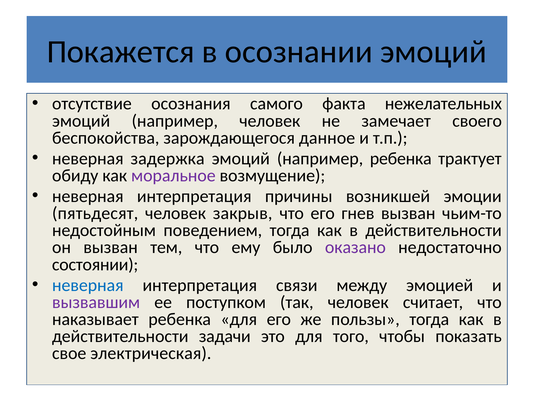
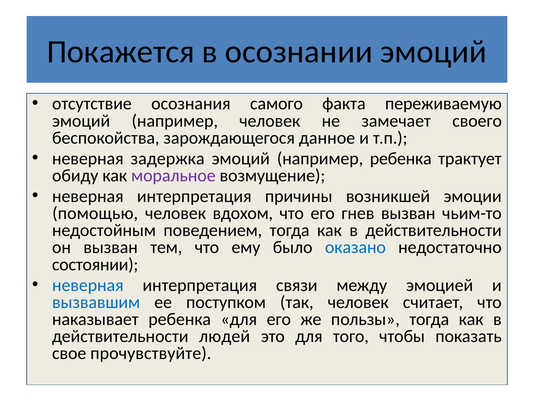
нежелательных: нежелательных -> переживаемую (443, 104)
пятьдесят: пятьдесят -> помощью (95, 214)
закрыв: закрыв -> вдохом (243, 214)
оказано colour: purple -> blue (355, 248)
вызвавшим colour: purple -> blue (96, 303)
задачи: задачи -> людей (225, 337)
электрическая: электрическая -> прочувствуйте (151, 354)
